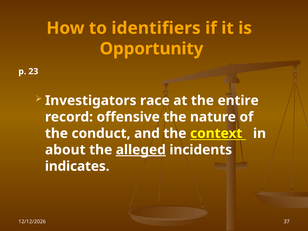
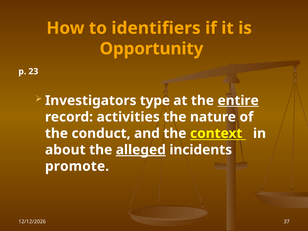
race: race -> type (155, 101)
entire underline: none -> present (238, 101)
offensive: offensive -> activities (128, 117)
indicates: indicates -> promote (77, 166)
